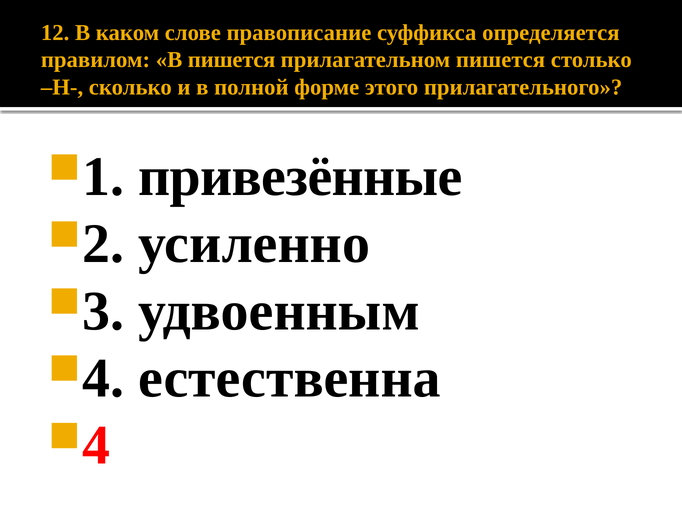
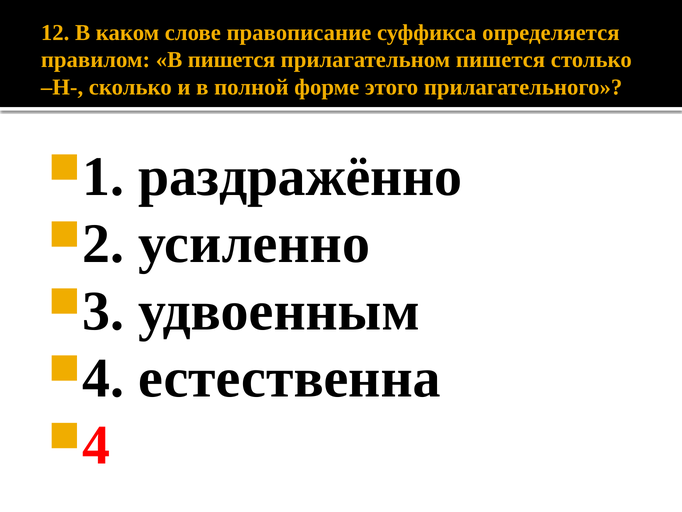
привезённые: привезённые -> раздражённо (300, 177)
